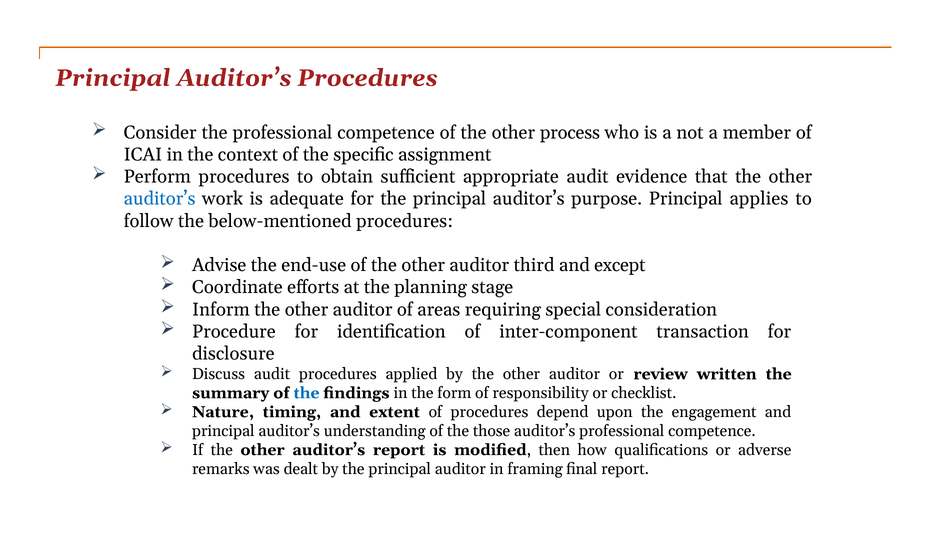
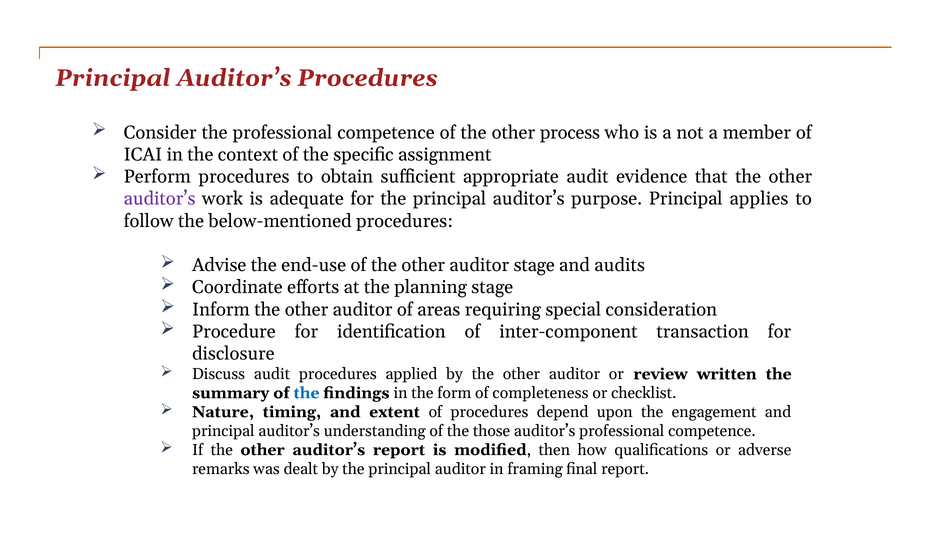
auditor’s colour: blue -> purple (160, 199)
auditor third: third -> stage (534, 265)
except: except -> audits (620, 265)
responsibility: responsibility -> completeness (540, 393)
